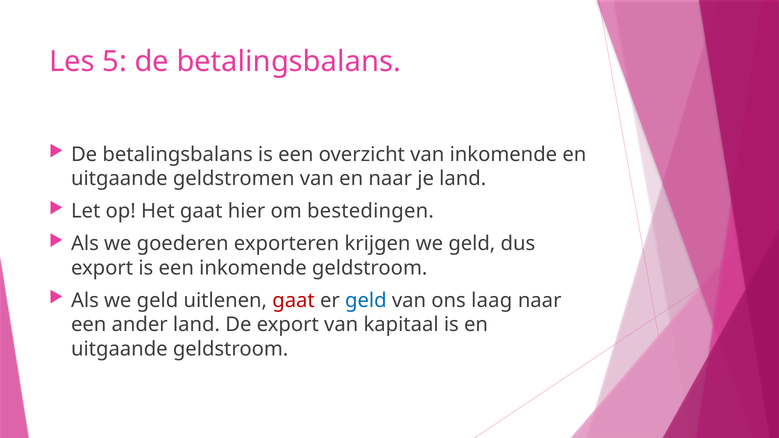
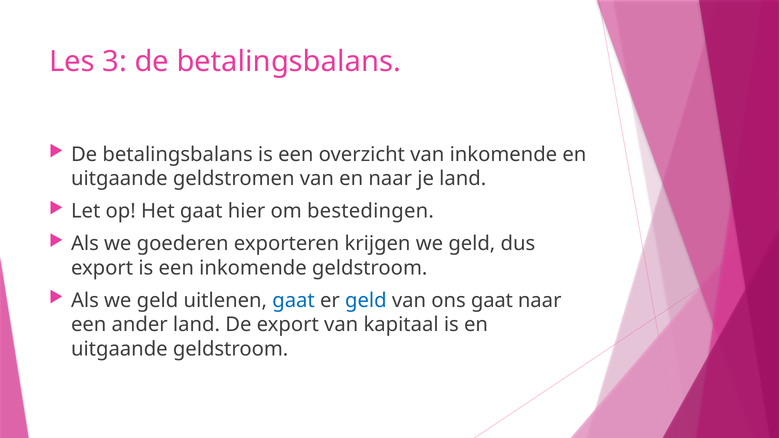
5: 5 -> 3 (115, 61)
gaat colour: red -> blue (294, 300)
ons laag: laag -> gaat (492, 300)
